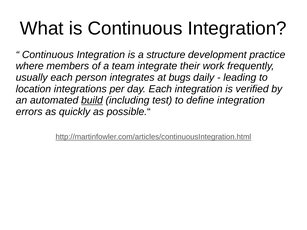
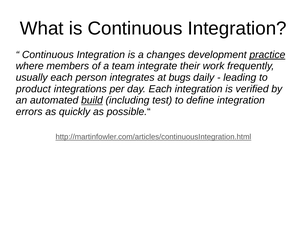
structure: structure -> changes (166, 55)
practice underline: none -> present (267, 55)
location: location -> product (33, 89)
